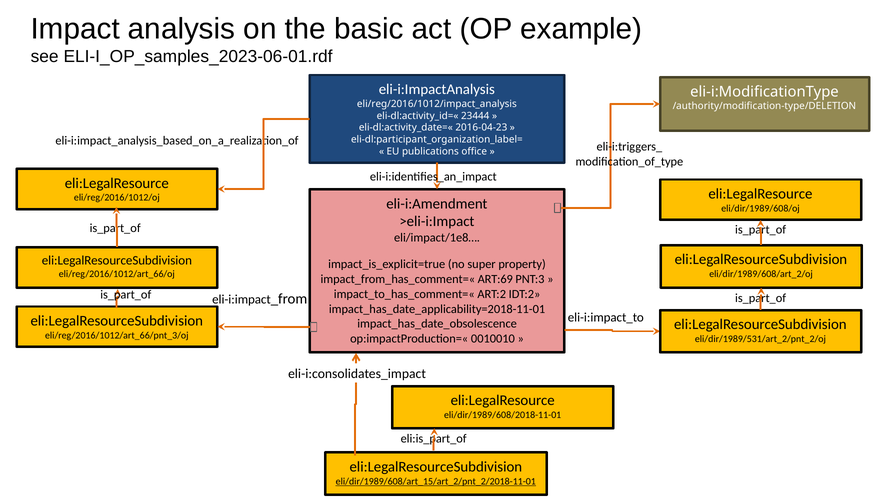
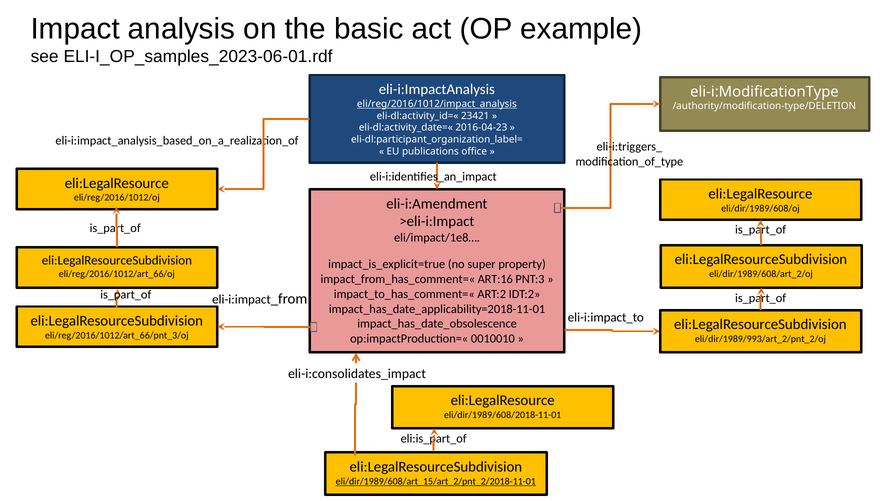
eli/reg/2016/1012/impact_analysis underline: none -> present (437, 104)
23444: 23444 -> 23421 (475, 116)
ART:69: ART:69 -> ART:16 (495, 279)
eli/dir/1989/531/art_2/pnt_2/oj: eli/dir/1989/531/art_2/pnt_2/oj -> eli/dir/1989/993/art_2/pnt_2/oj (760, 339)
